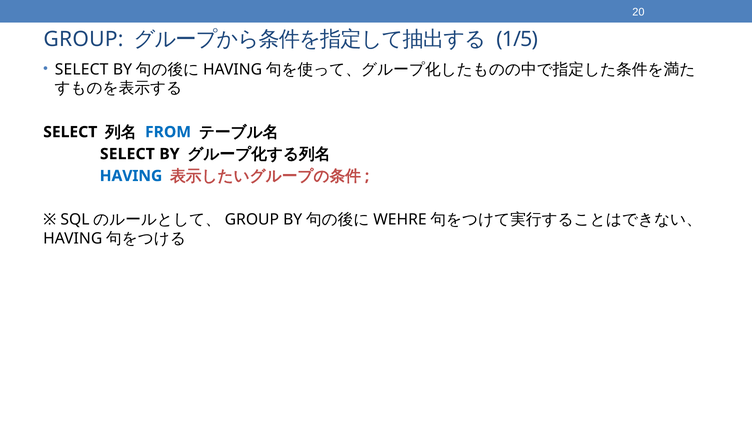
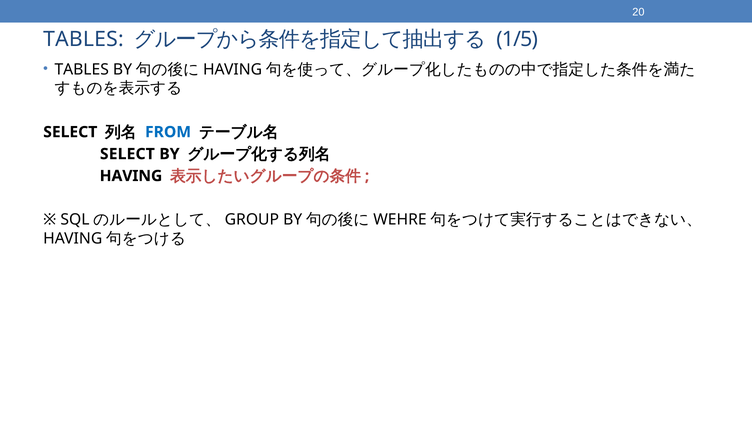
GROUP: GROUP -> TABLES (83, 39)
SELECT: SELECT -> TABLES (82, 69)
HAVING colour: blue -> black (131, 176)
